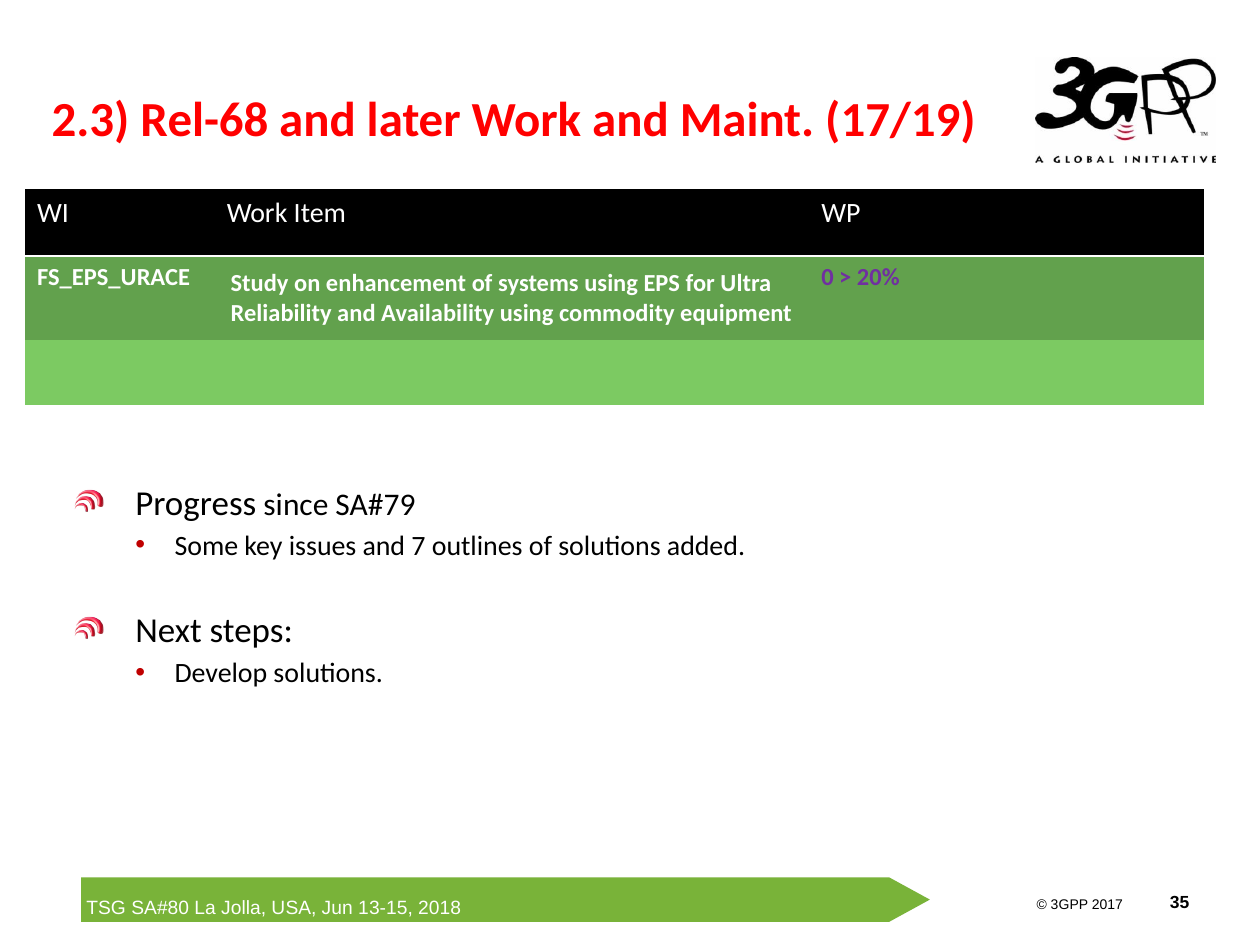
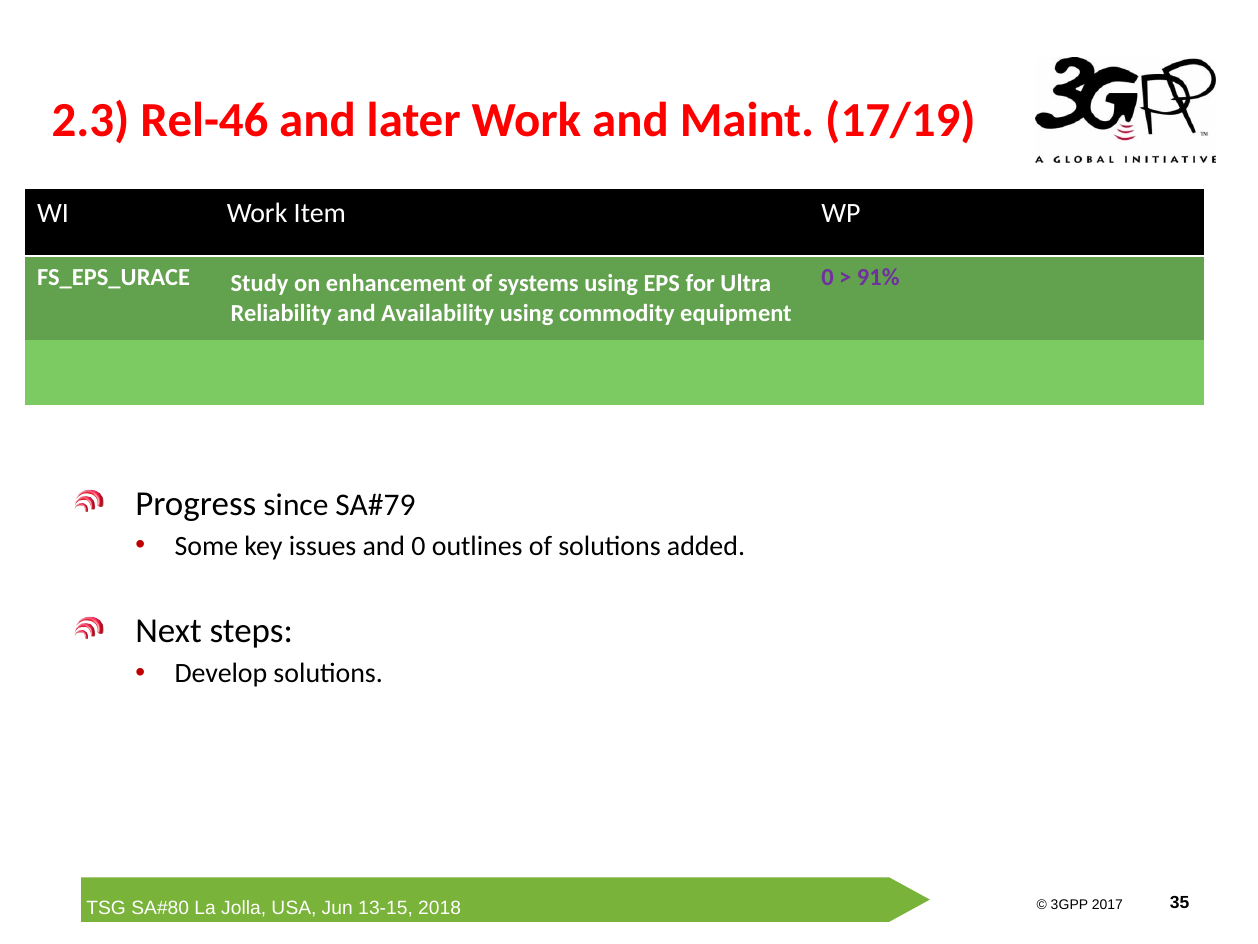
Rel-68: Rel-68 -> Rel-46 (204, 120)
20%: 20% -> 91% (878, 277)
and 7: 7 -> 0 (418, 546)
